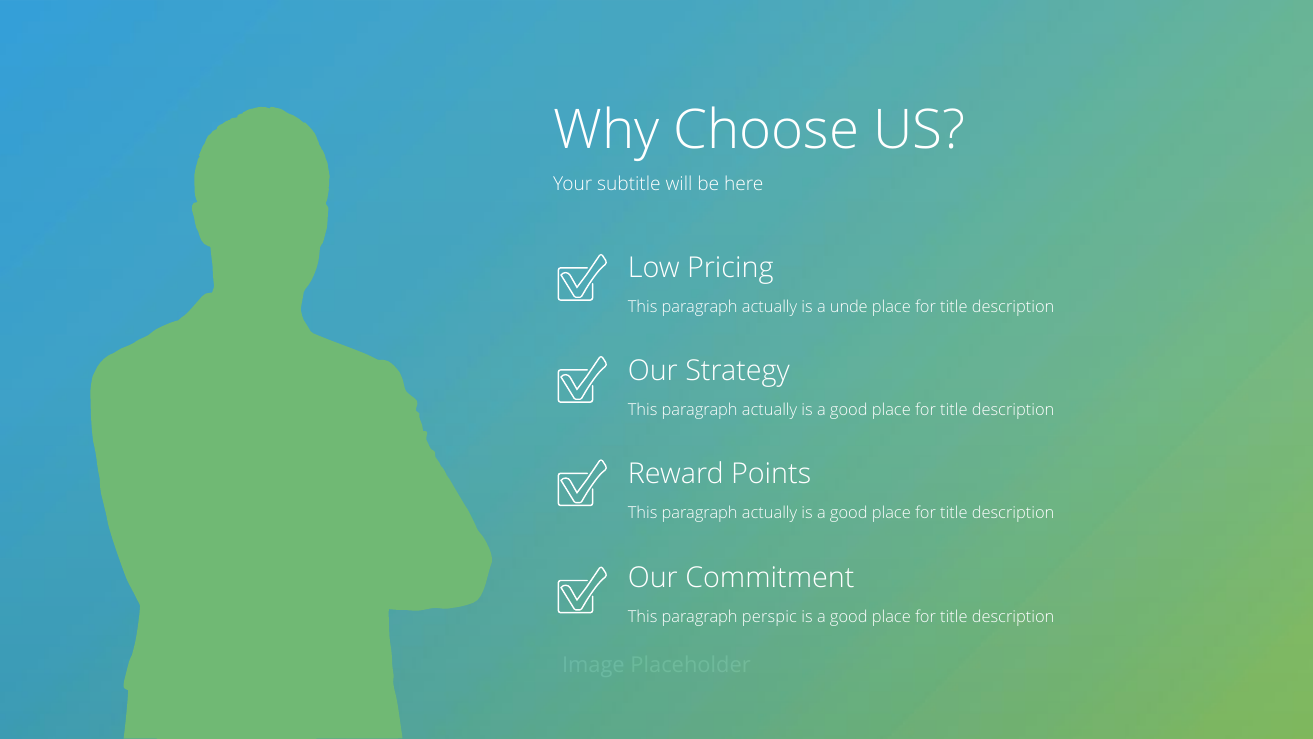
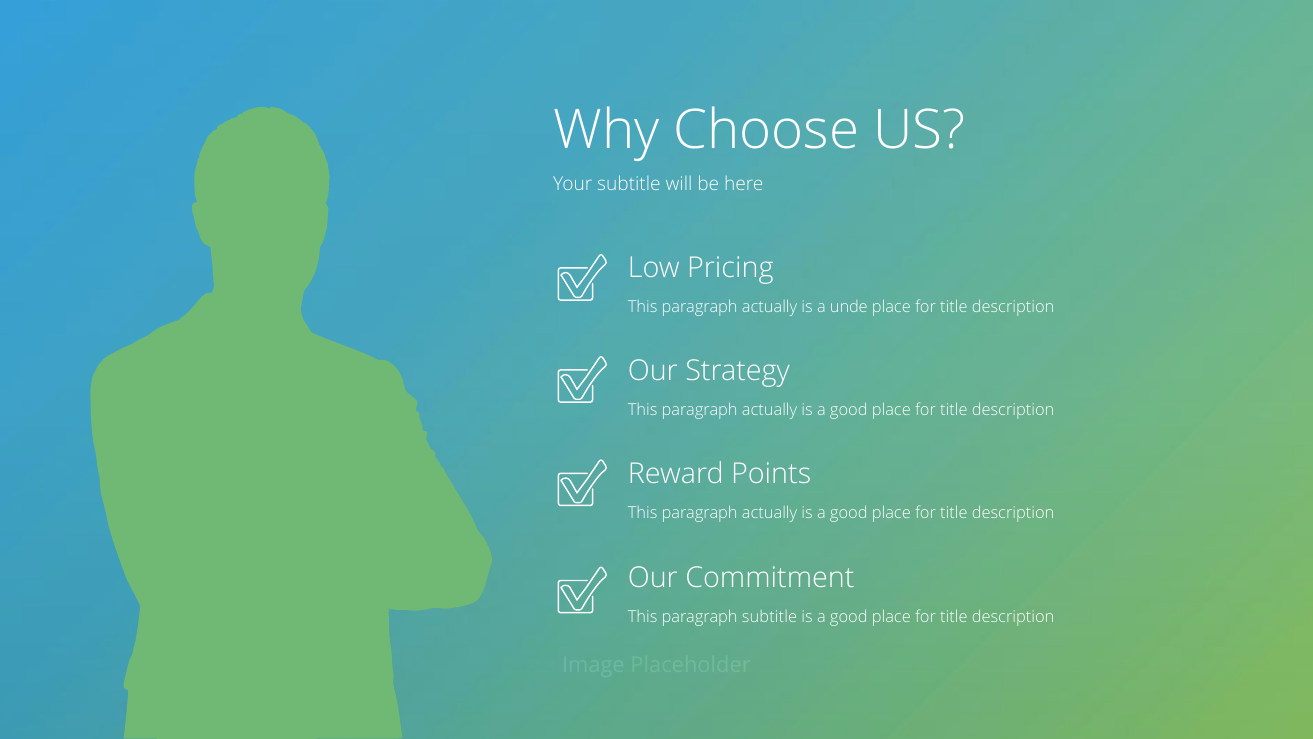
paragraph perspic: perspic -> subtitle (770, 616)
